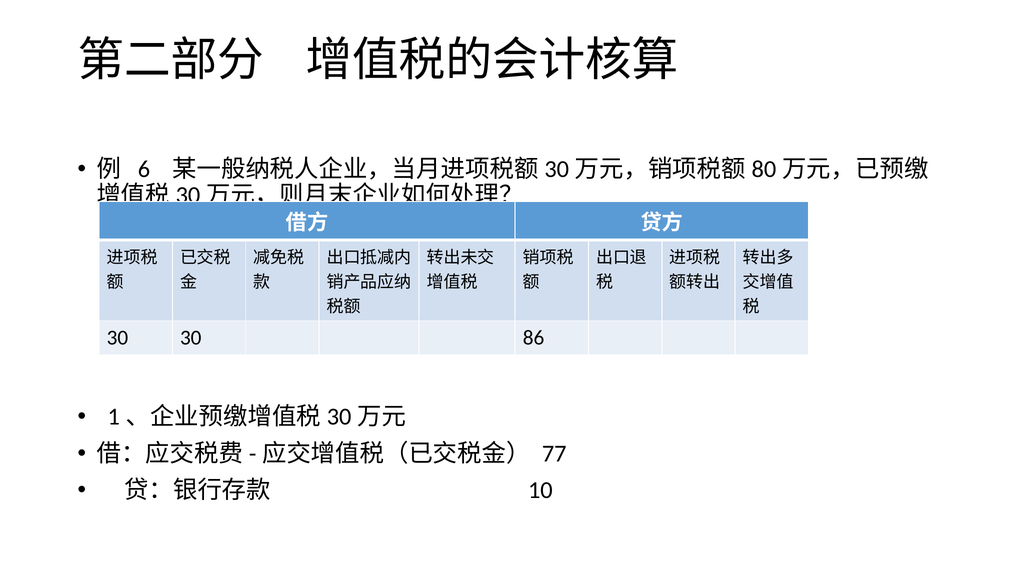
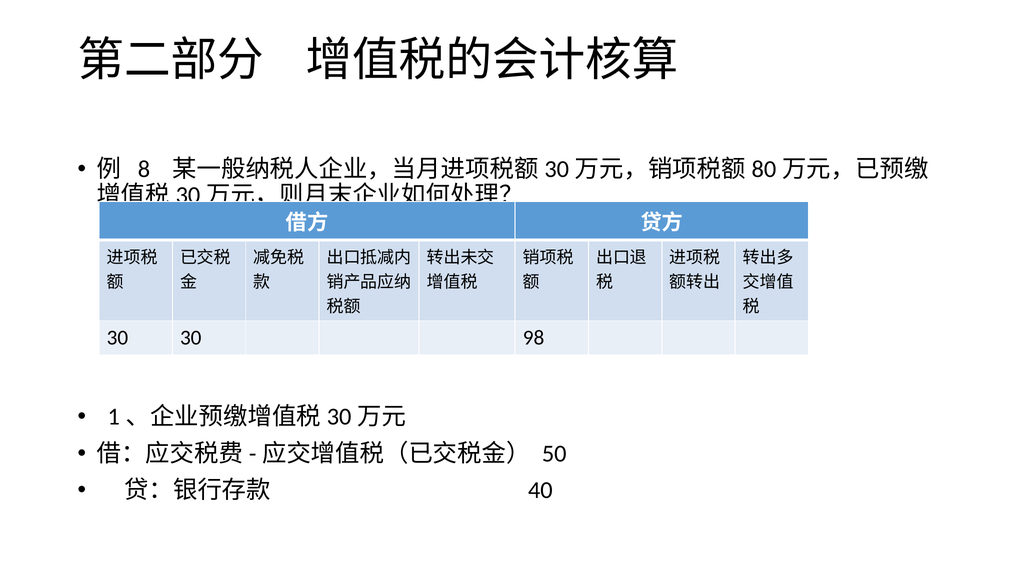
6: 6 -> 8 (144, 169)
86: 86 -> 98 (534, 338)
77: 77 -> 50 (554, 454)
10: 10 -> 40 (540, 491)
